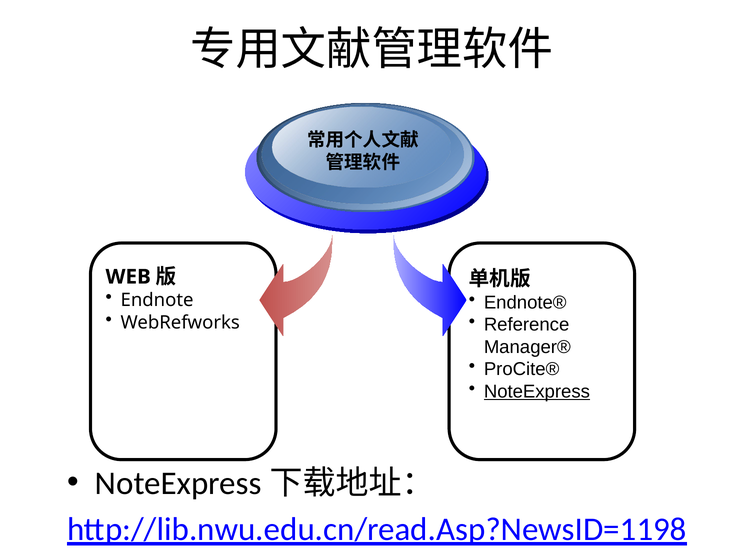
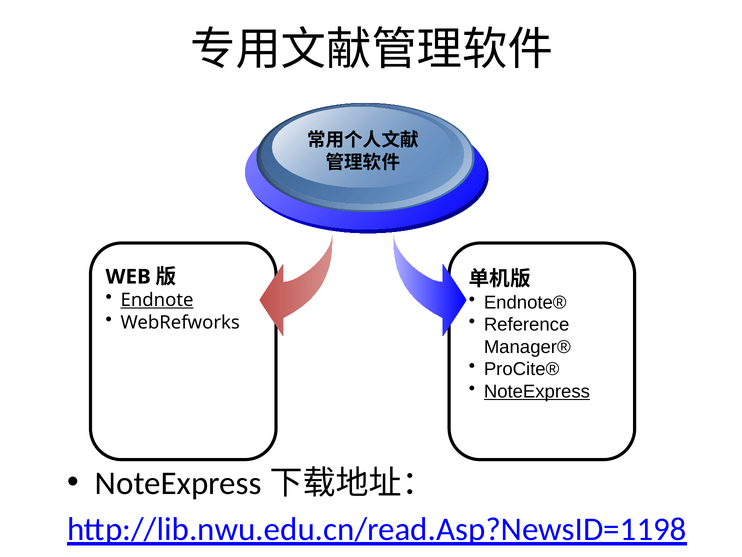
Endnote underline: none -> present (157, 300)
